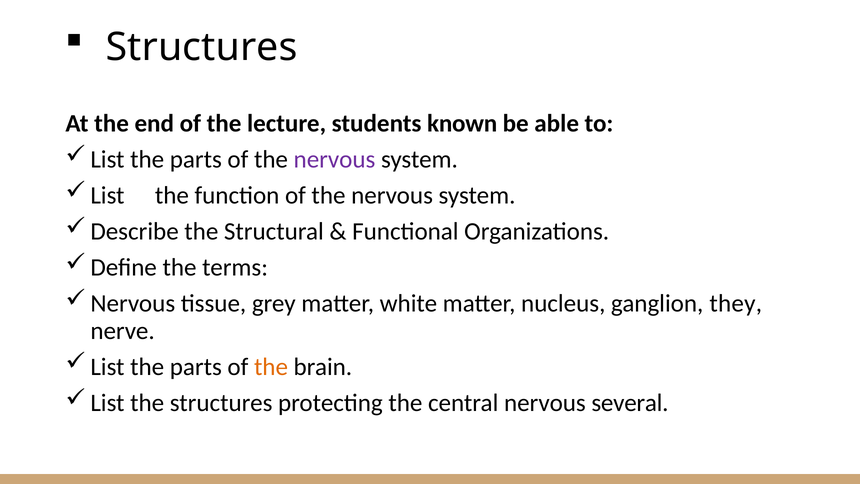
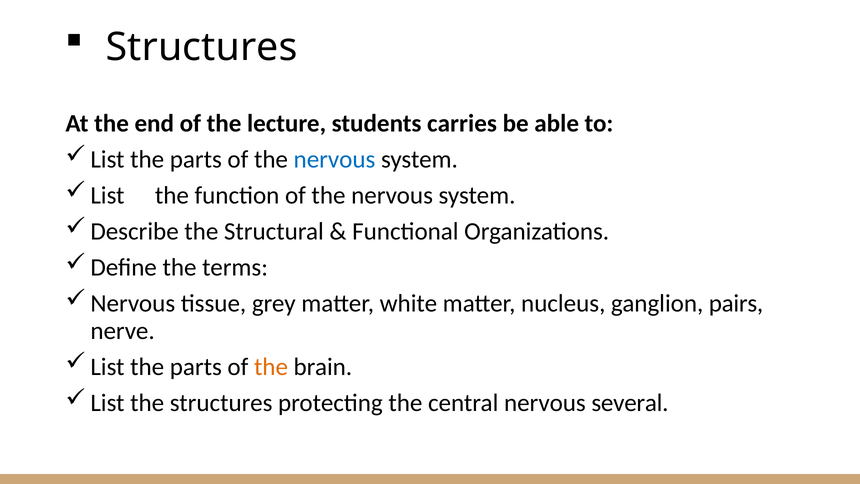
known: known -> carries (462, 123)
nervous colour: purple -> blue (335, 159)
they: they -> pairs (736, 304)
